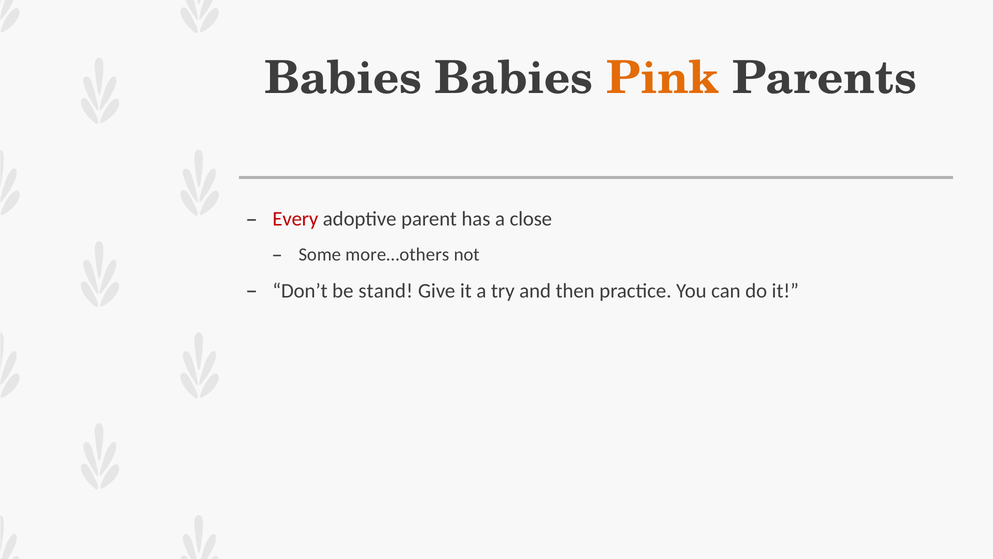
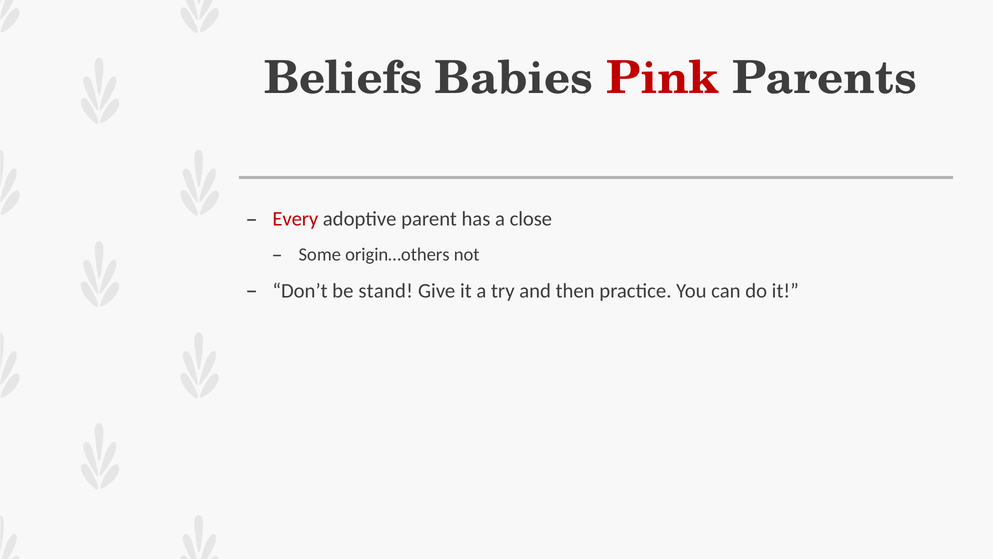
Babies: Babies -> Beliefs (343, 78)
Pink colour: orange -> red (663, 78)
more…others: more…others -> origin…others (397, 254)
